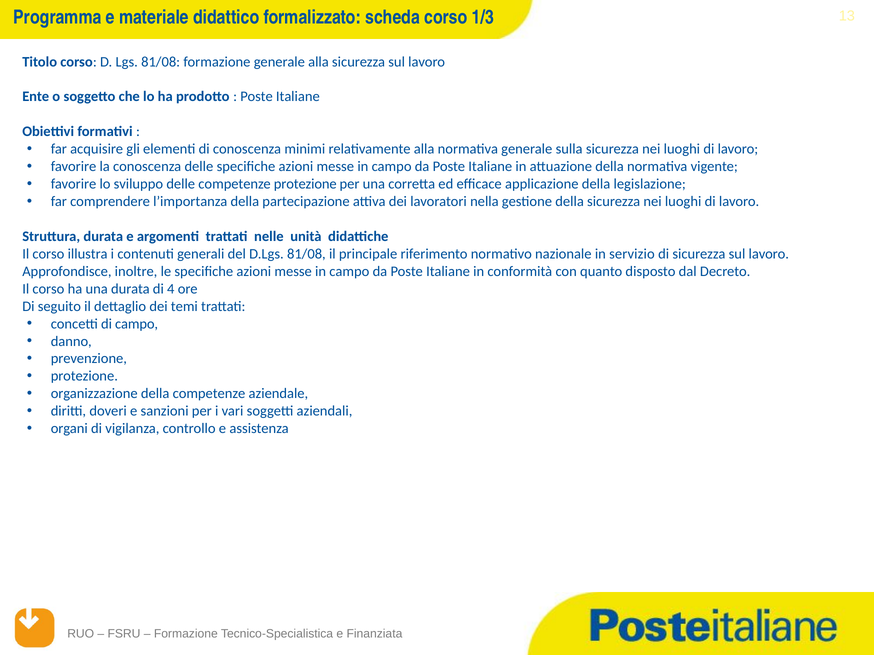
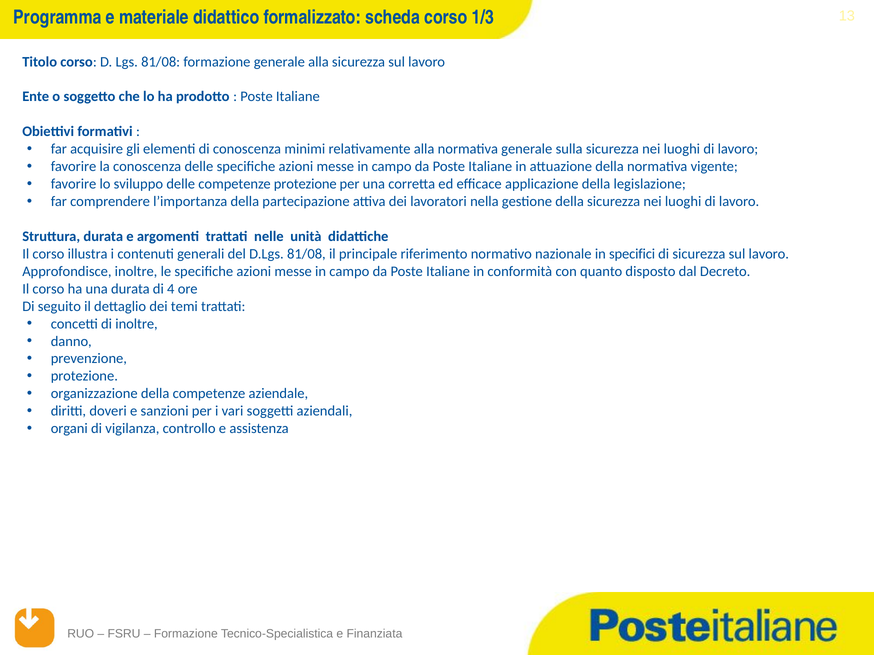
servizio: servizio -> specifici (632, 254)
di campo: campo -> inoltre (137, 324)
